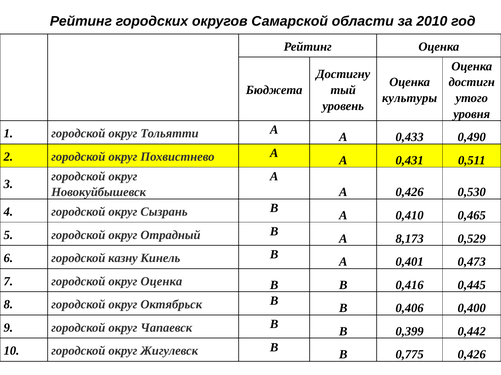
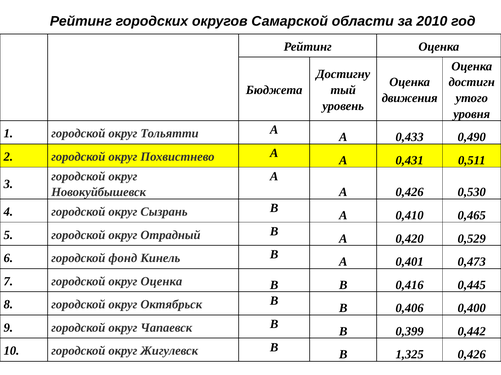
культуры: культуры -> движения (410, 98)
8,173: 8,173 -> 0,420 (410, 239)
казну: казну -> фонд (123, 259)
0,775: 0,775 -> 1,325 (410, 355)
